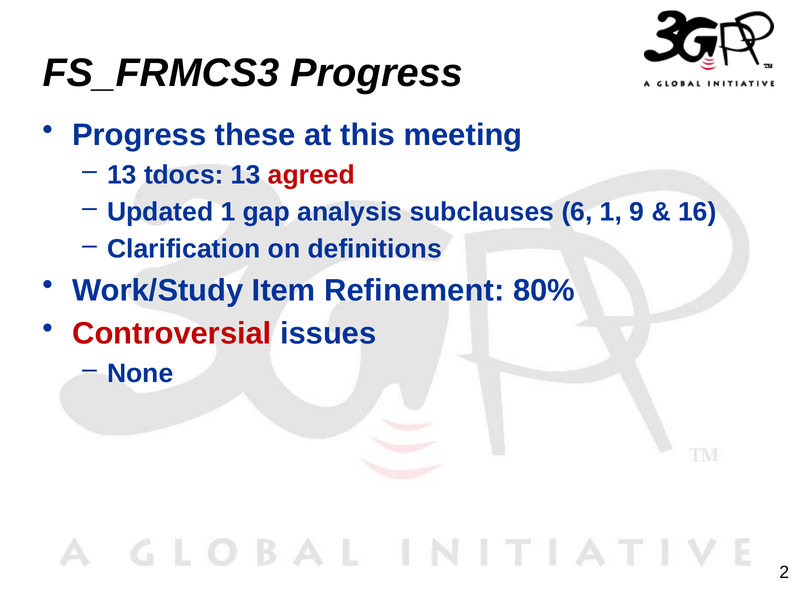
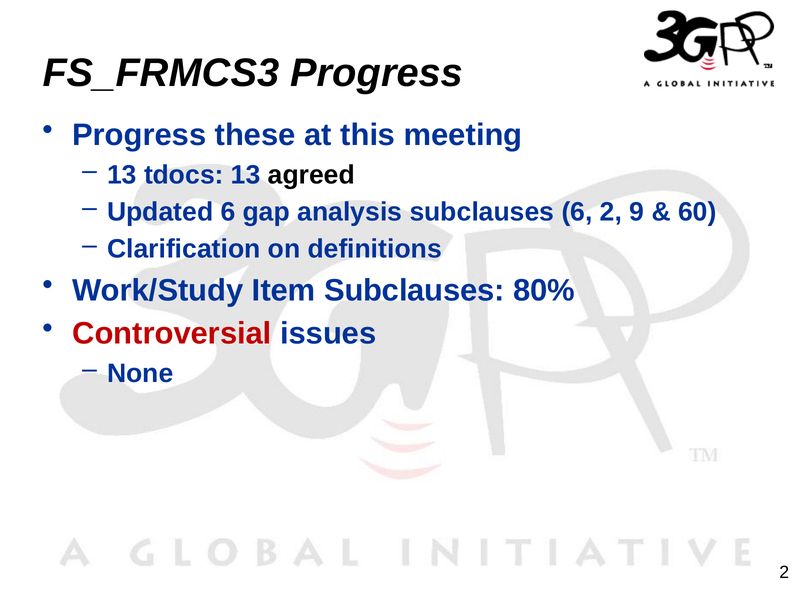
agreed colour: red -> black (311, 175)
Updated 1: 1 -> 6 (228, 212)
6 1: 1 -> 2 (611, 212)
16: 16 -> 60 (697, 212)
Item Refinement: Refinement -> Subclauses (414, 290)
